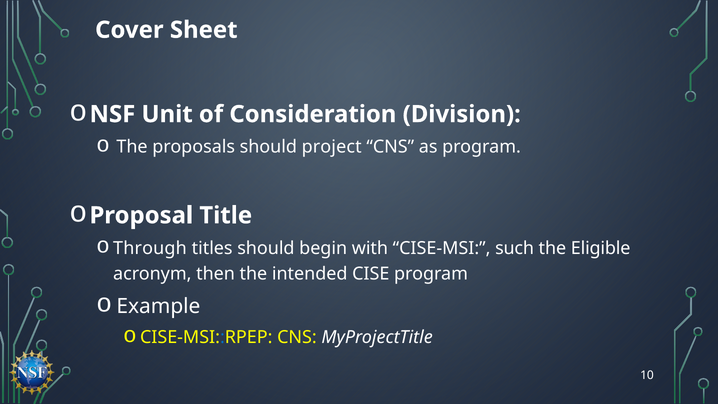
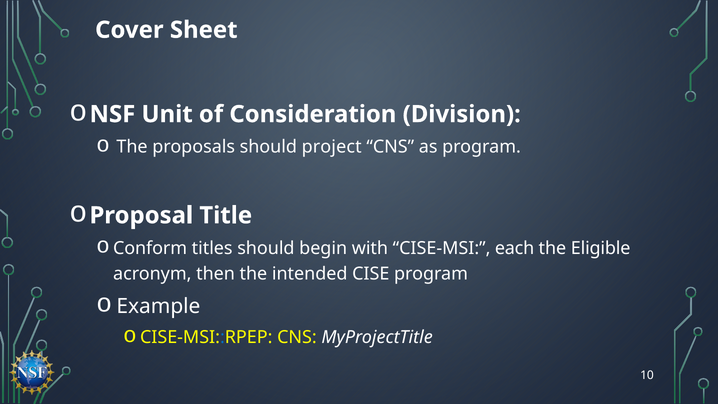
Through: Through -> Conform (150, 248)
such: such -> each (515, 248)
